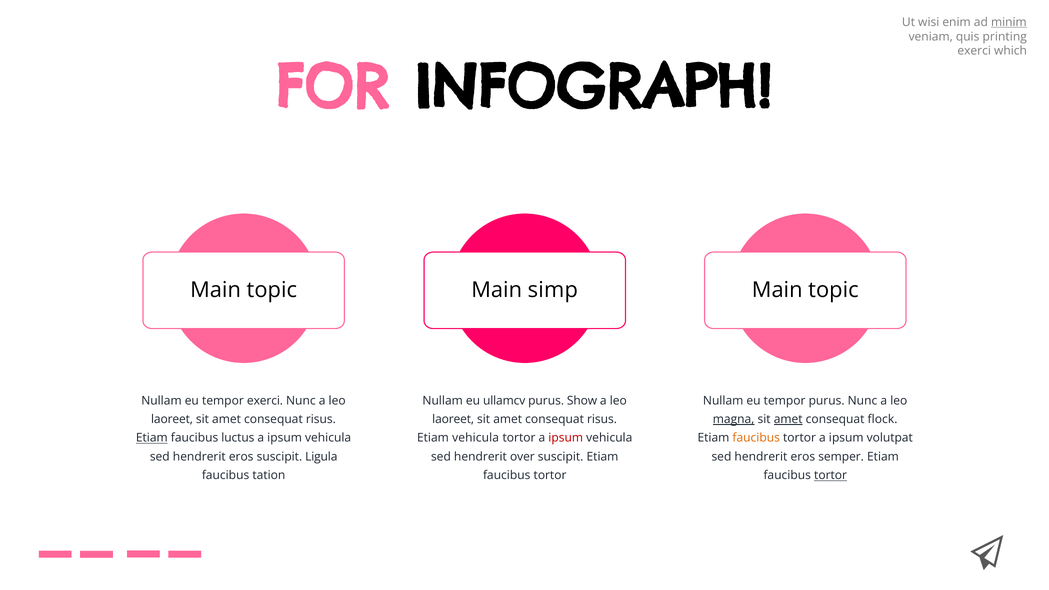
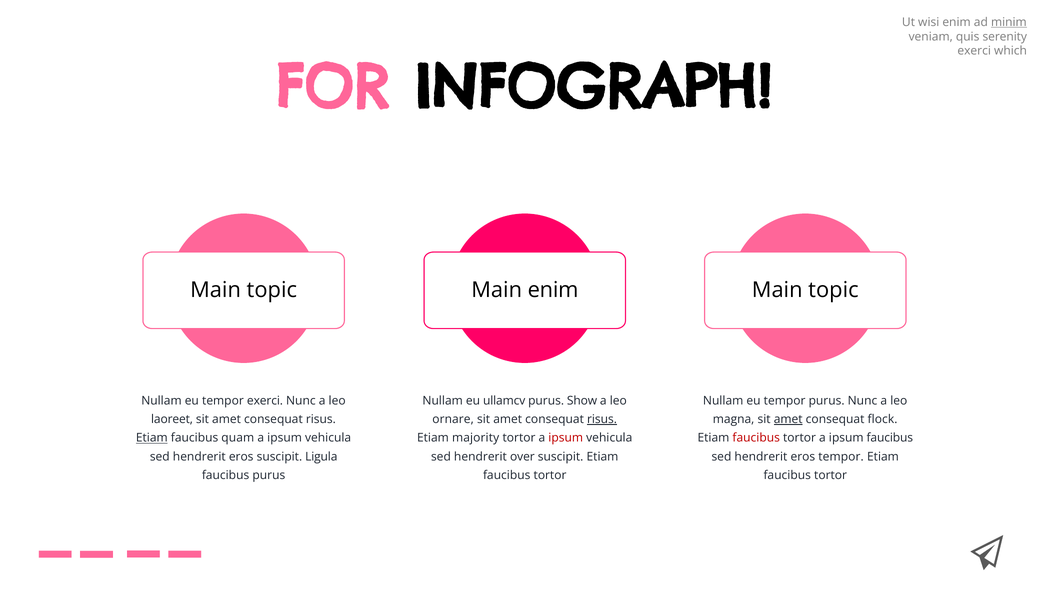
printing: printing -> serenity (1005, 37)
Main simp: simp -> enim (553, 290)
laoreet: laoreet -> ornare (453, 419)
risus underline: none -> present (602, 419)
magna underline: present -> none (734, 419)
luctus: luctus -> quam (238, 438)
Etiam vehicula: vehicula -> majority (476, 438)
faucibus colour: orange -> red (756, 438)
ipsum volutpat: volutpat -> faucibus (890, 438)
eros semper: semper -> tempor (841, 457)
faucibus tation: tation -> purus (269, 476)
tortor underline: present -> none (831, 476)
